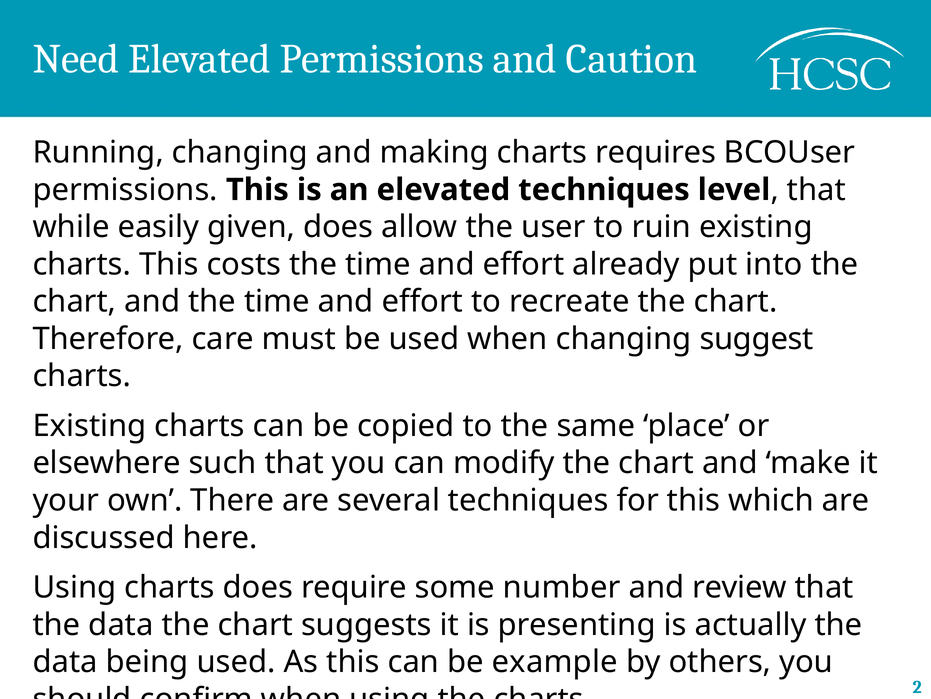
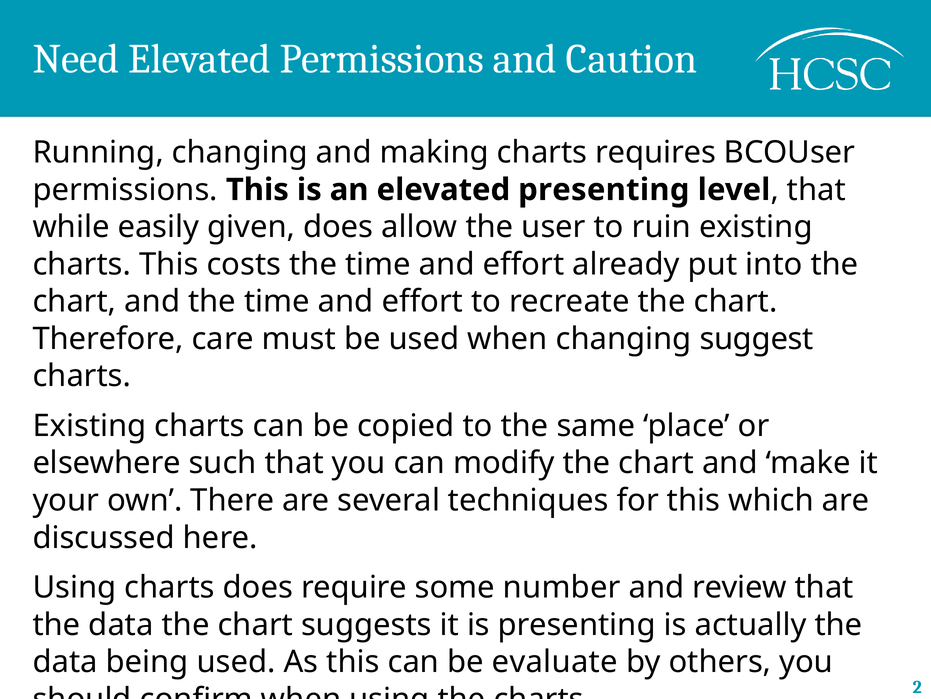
elevated techniques: techniques -> presenting (604, 190)
example: example -> evaluate (555, 661)
